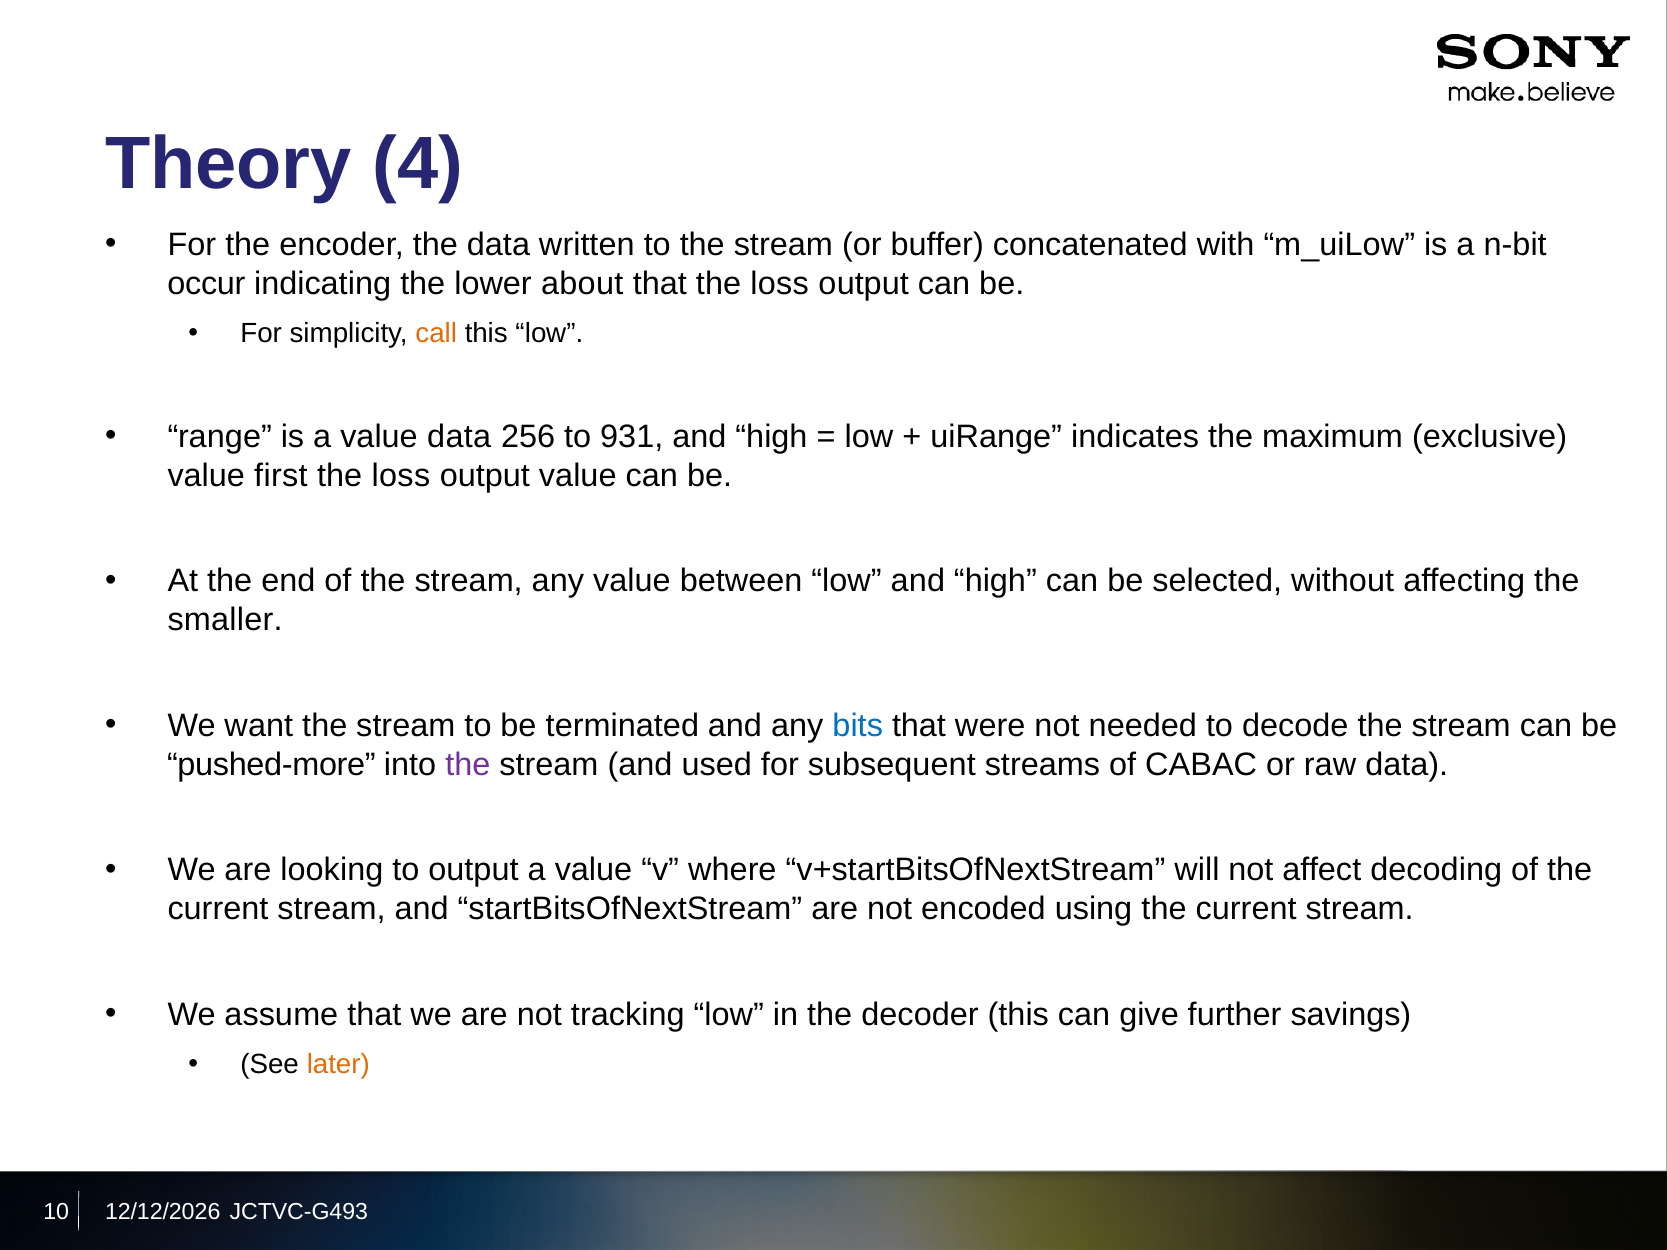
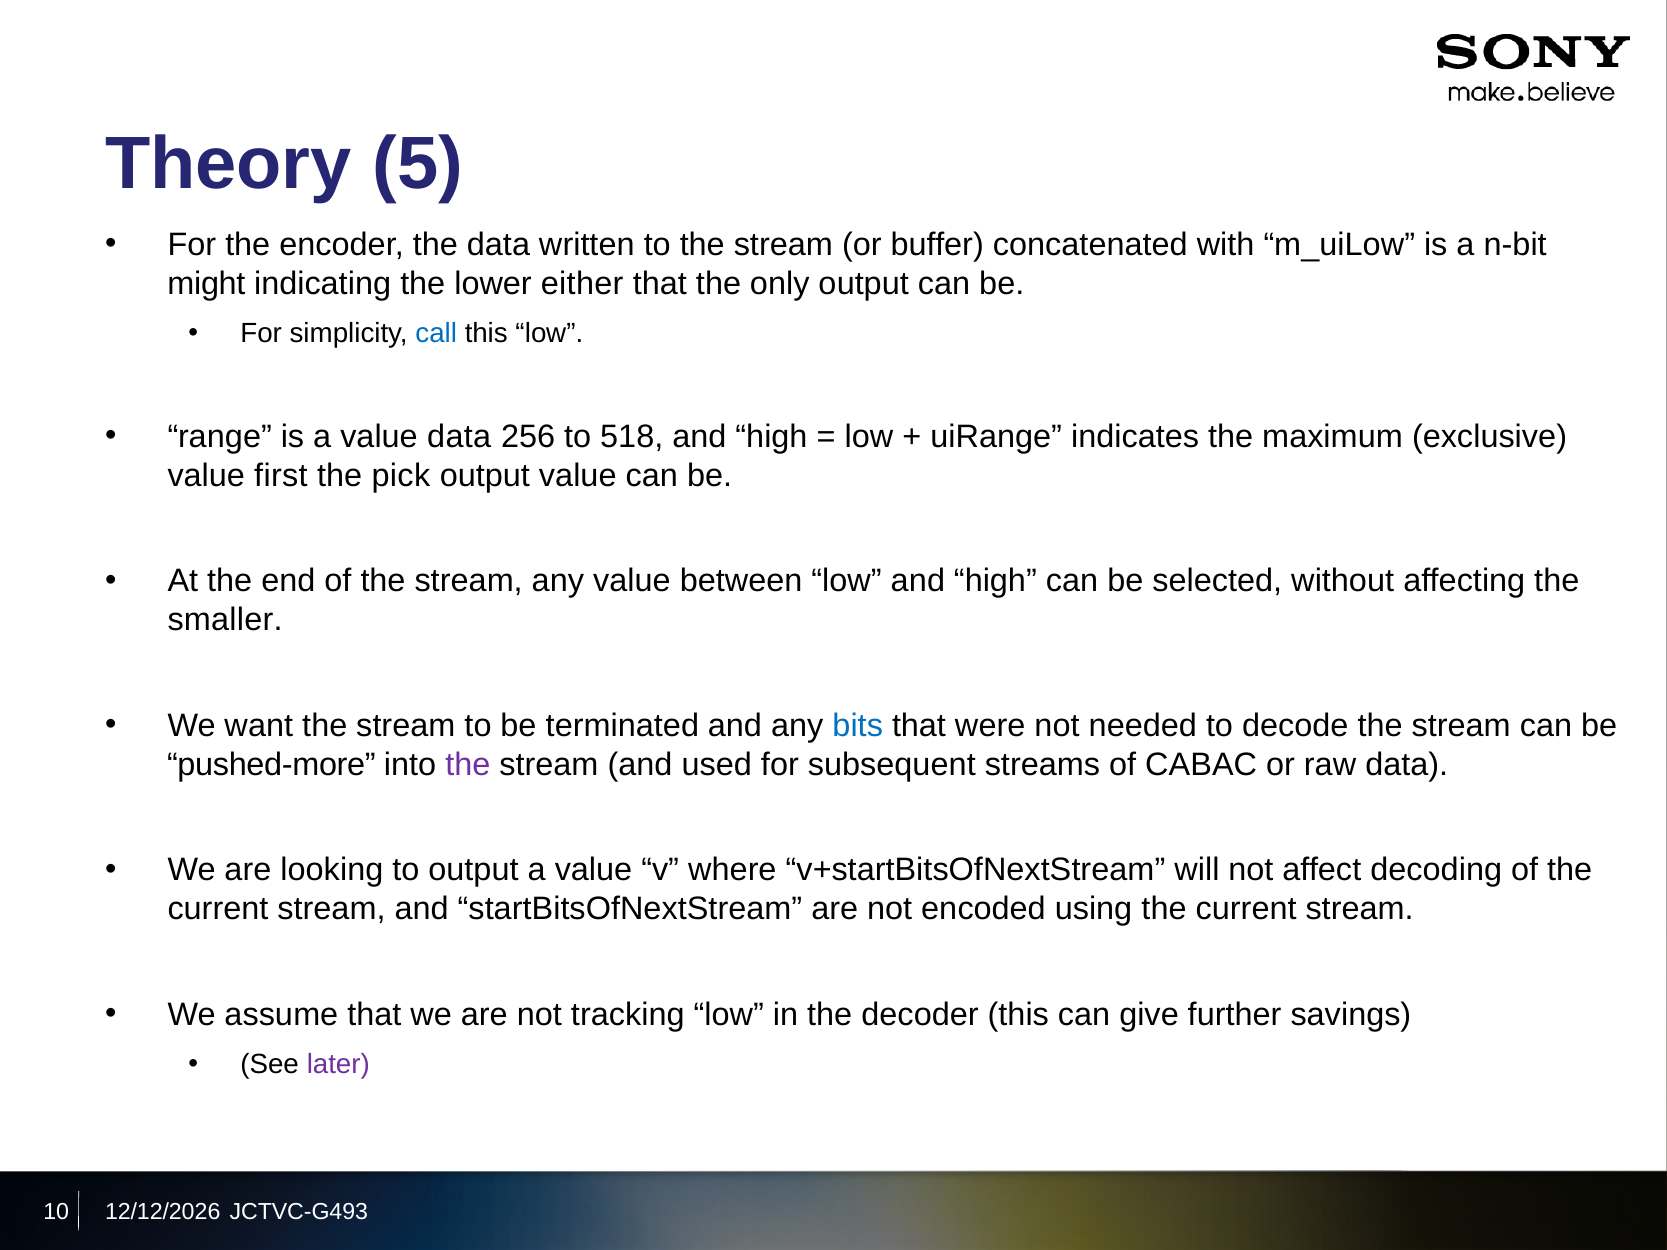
4: 4 -> 5 (418, 164)
occur: occur -> might (206, 284)
about: about -> either (582, 284)
that the loss: loss -> only (780, 284)
call colour: orange -> blue (436, 333)
931: 931 -> 518 (632, 437)
loss: loss -> pick (401, 476)
later colour: orange -> purple (338, 1065)
